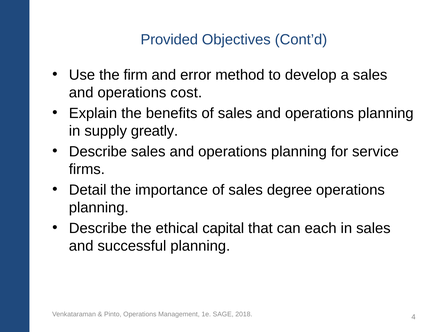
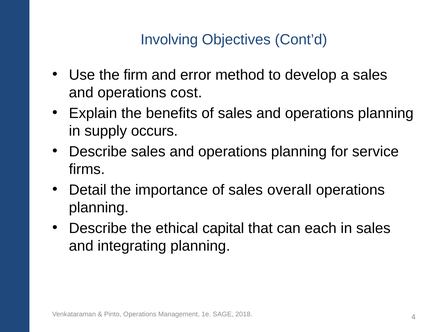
Provided: Provided -> Involving (169, 40)
greatly: greatly -> occurs (154, 131)
degree: degree -> overall (289, 190)
successful: successful -> integrating (132, 246)
